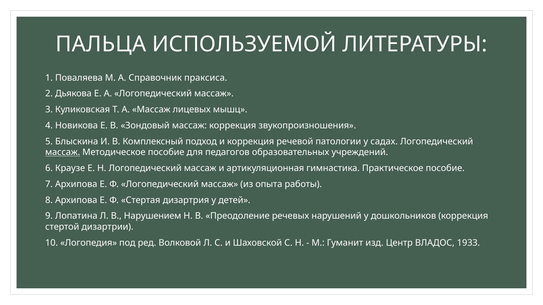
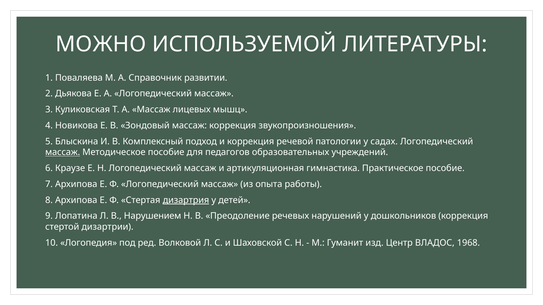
ПАЛЬЦА: ПАЛЬЦА -> МОЖНО (101, 44)
праксиса: праксиса -> развитии (206, 78)
дизартрия underline: none -> present (186, 200)
1933: 1933 -> 1968 (468, 243)
